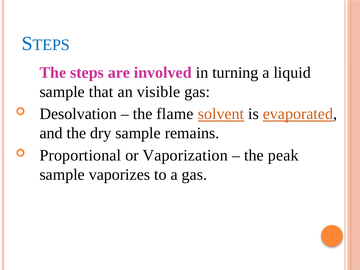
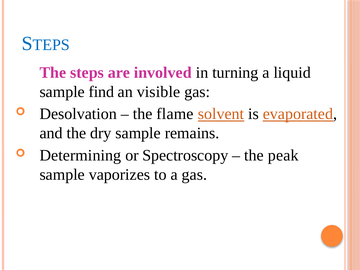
that: that -> find (101, 92)
Proportional: Proportional -> Determining (80, 155)
Vaporization: Vaporization -> Spectroscopy (185, 155)
